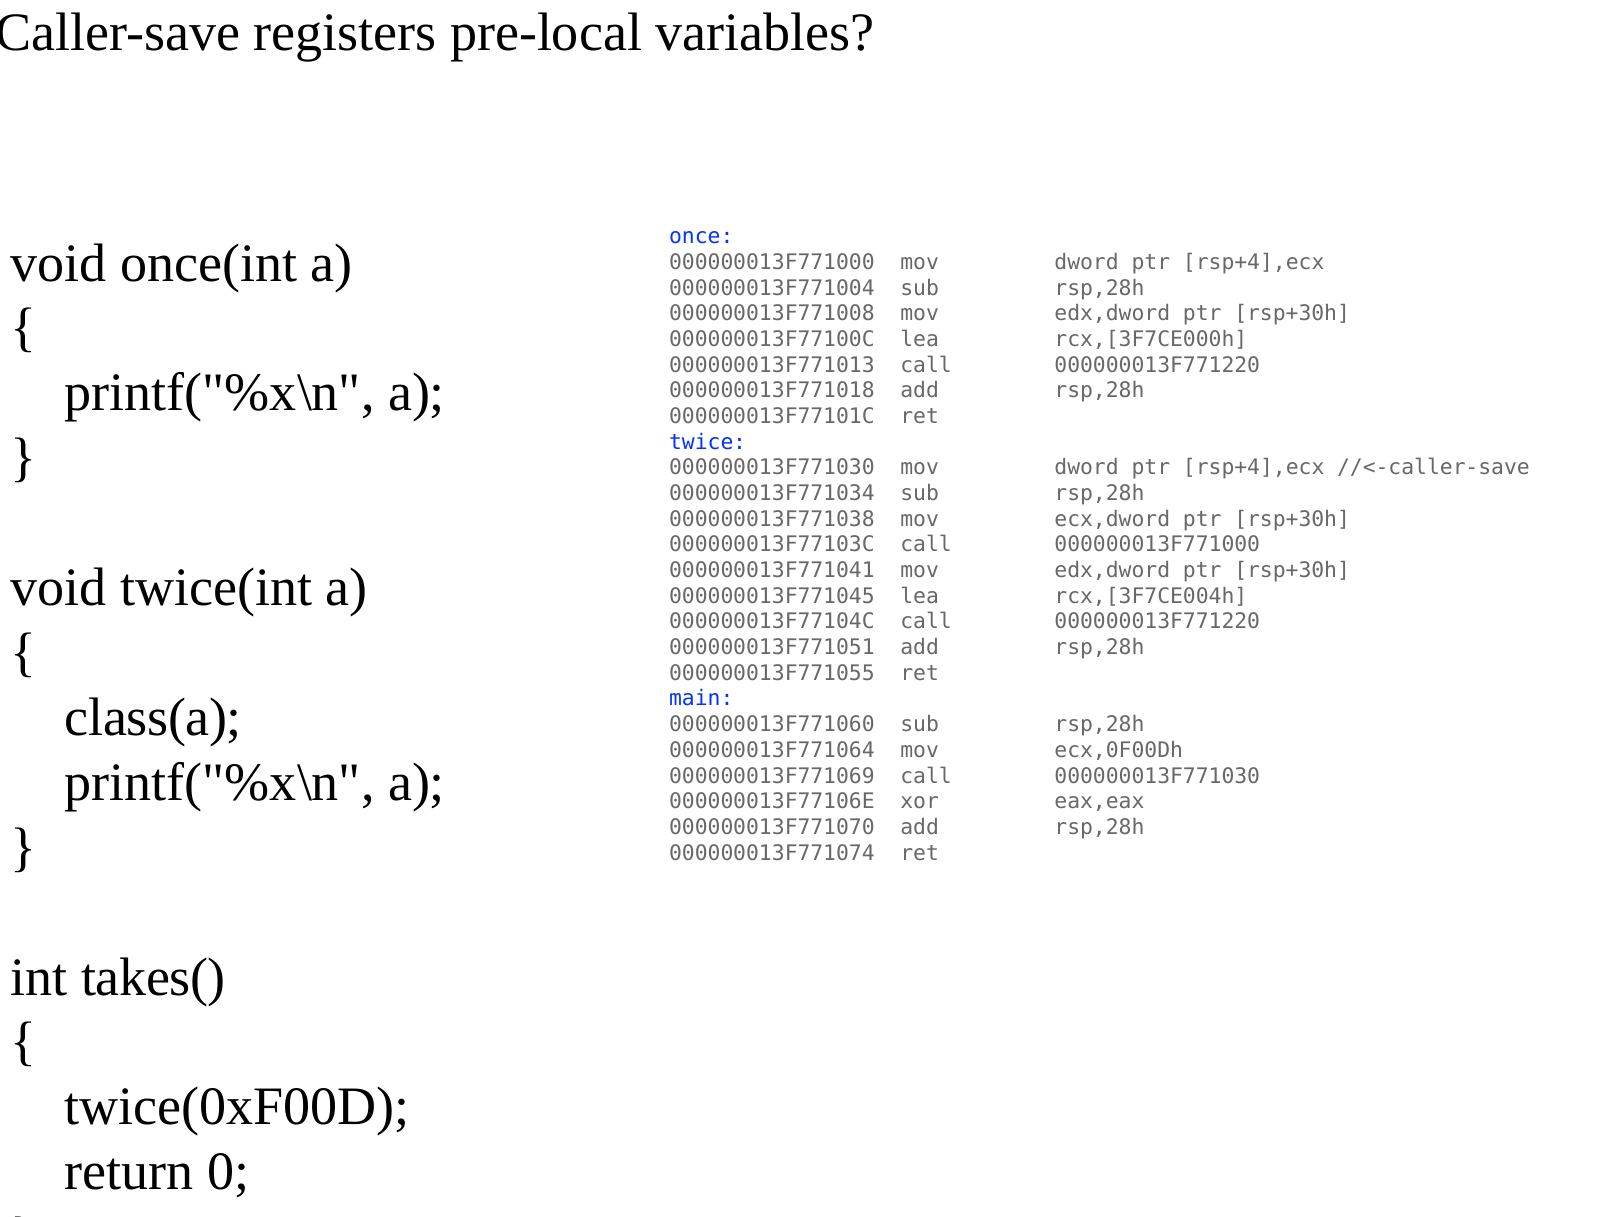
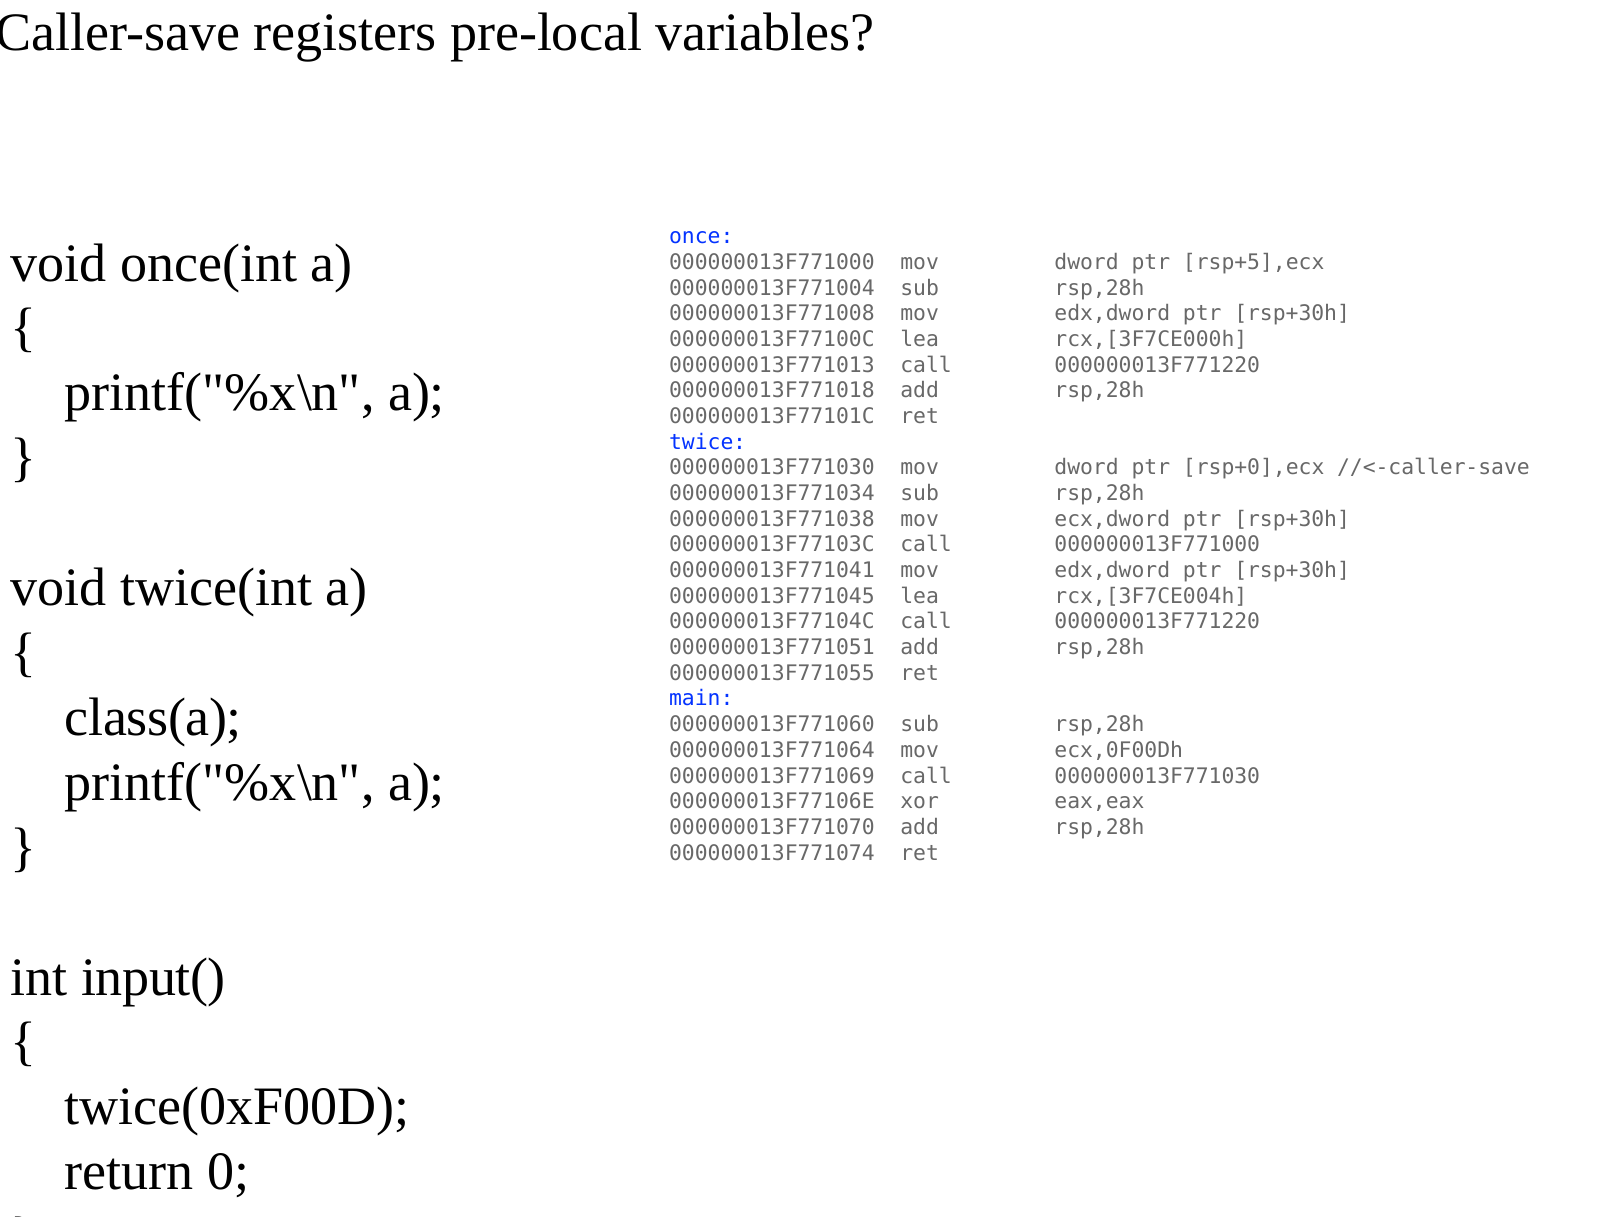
rsp+4],ecx: rsp+4],ecx -> rsp+5],ecx (1254, 262)
rsp+4],ecx: rsp+4],ecx -> rsp+0],ecx (1254, 468)
takes(: takes( -> input( (154, 977)
